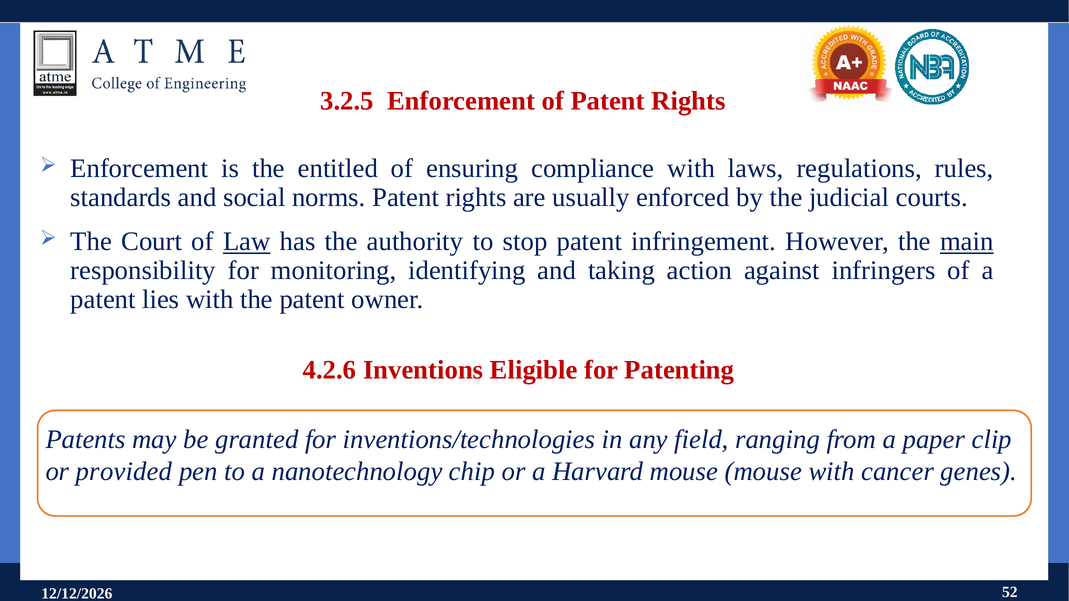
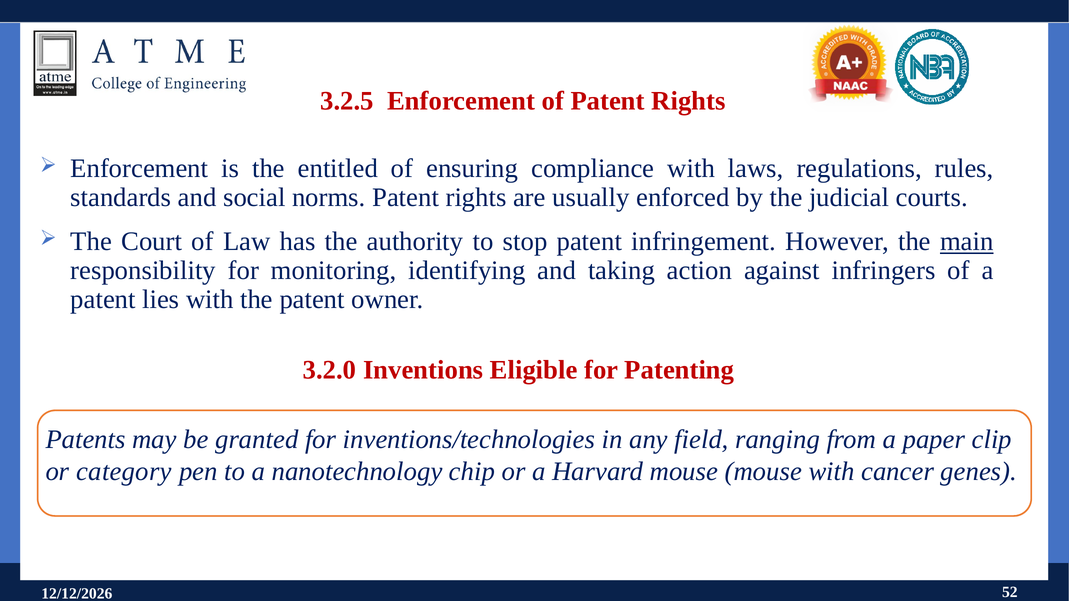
Law underline: present -> none (247, 242)
4.2.6: 4.2.6 -> 3.2.0 (330, 370)
provided: provided -> category (124, 472)
